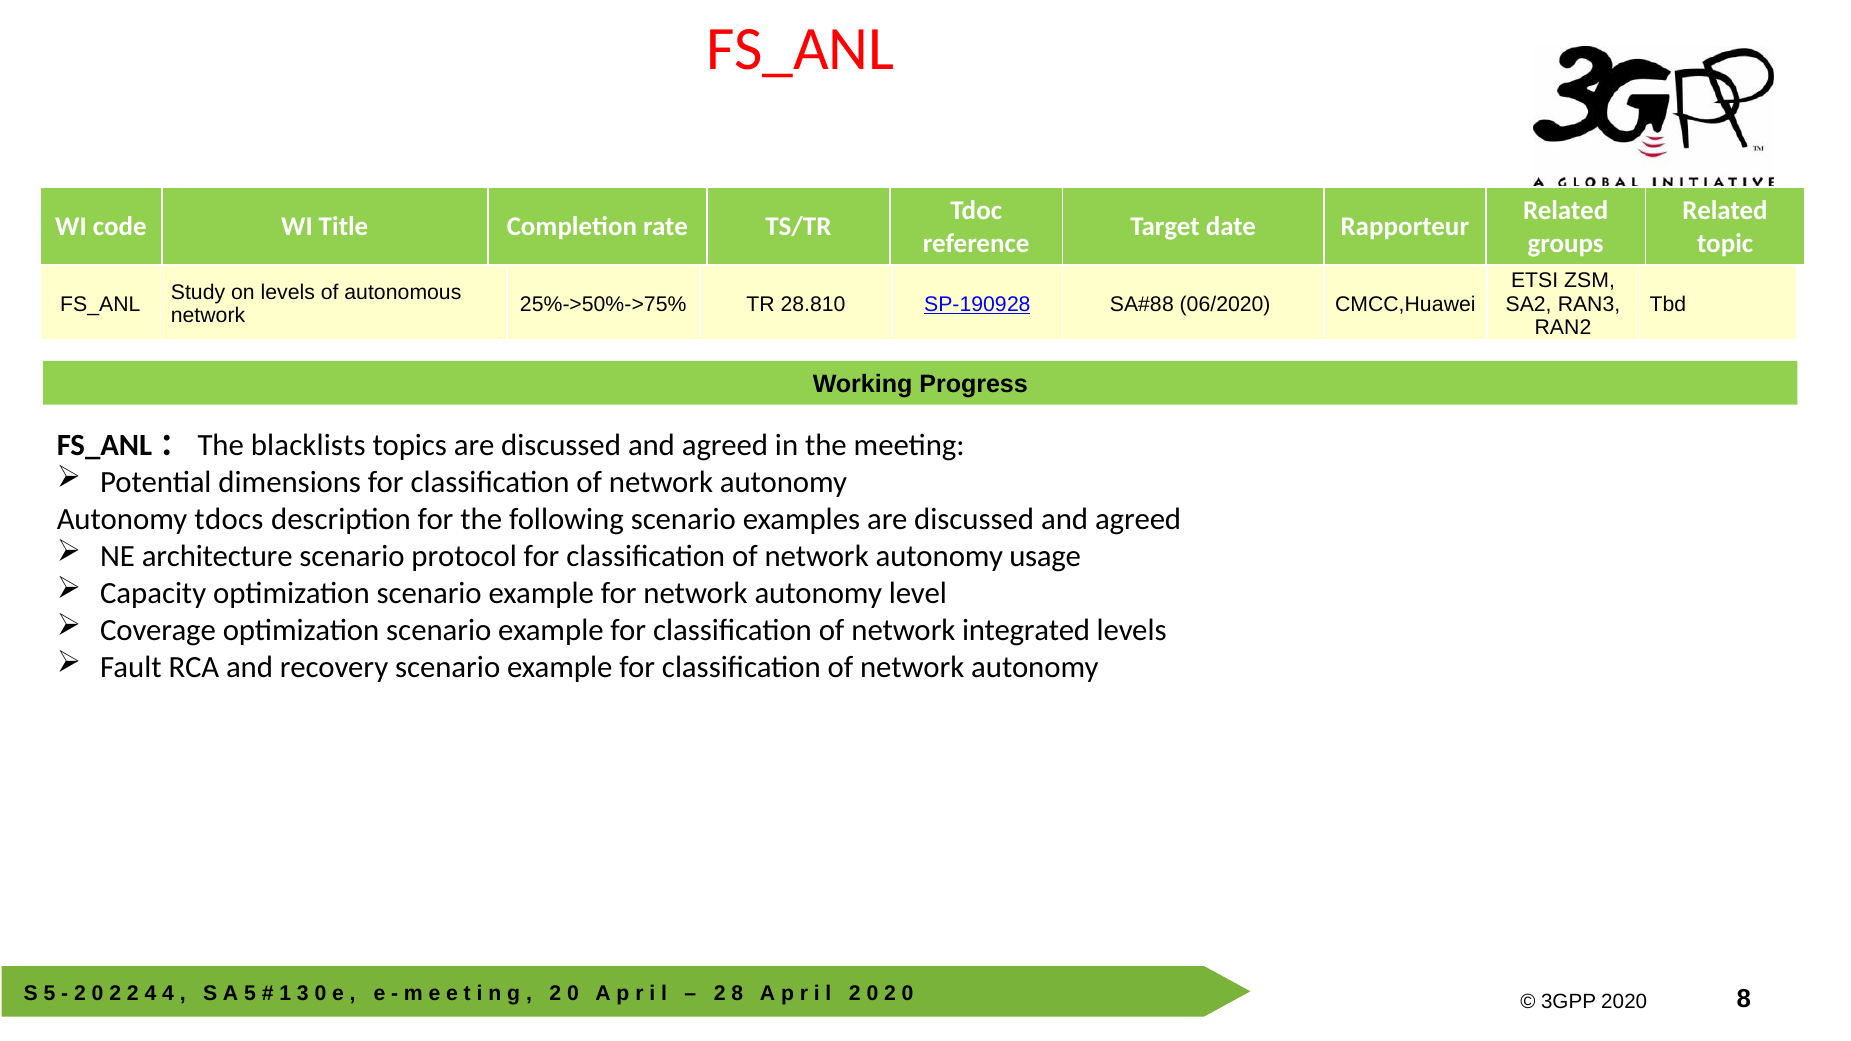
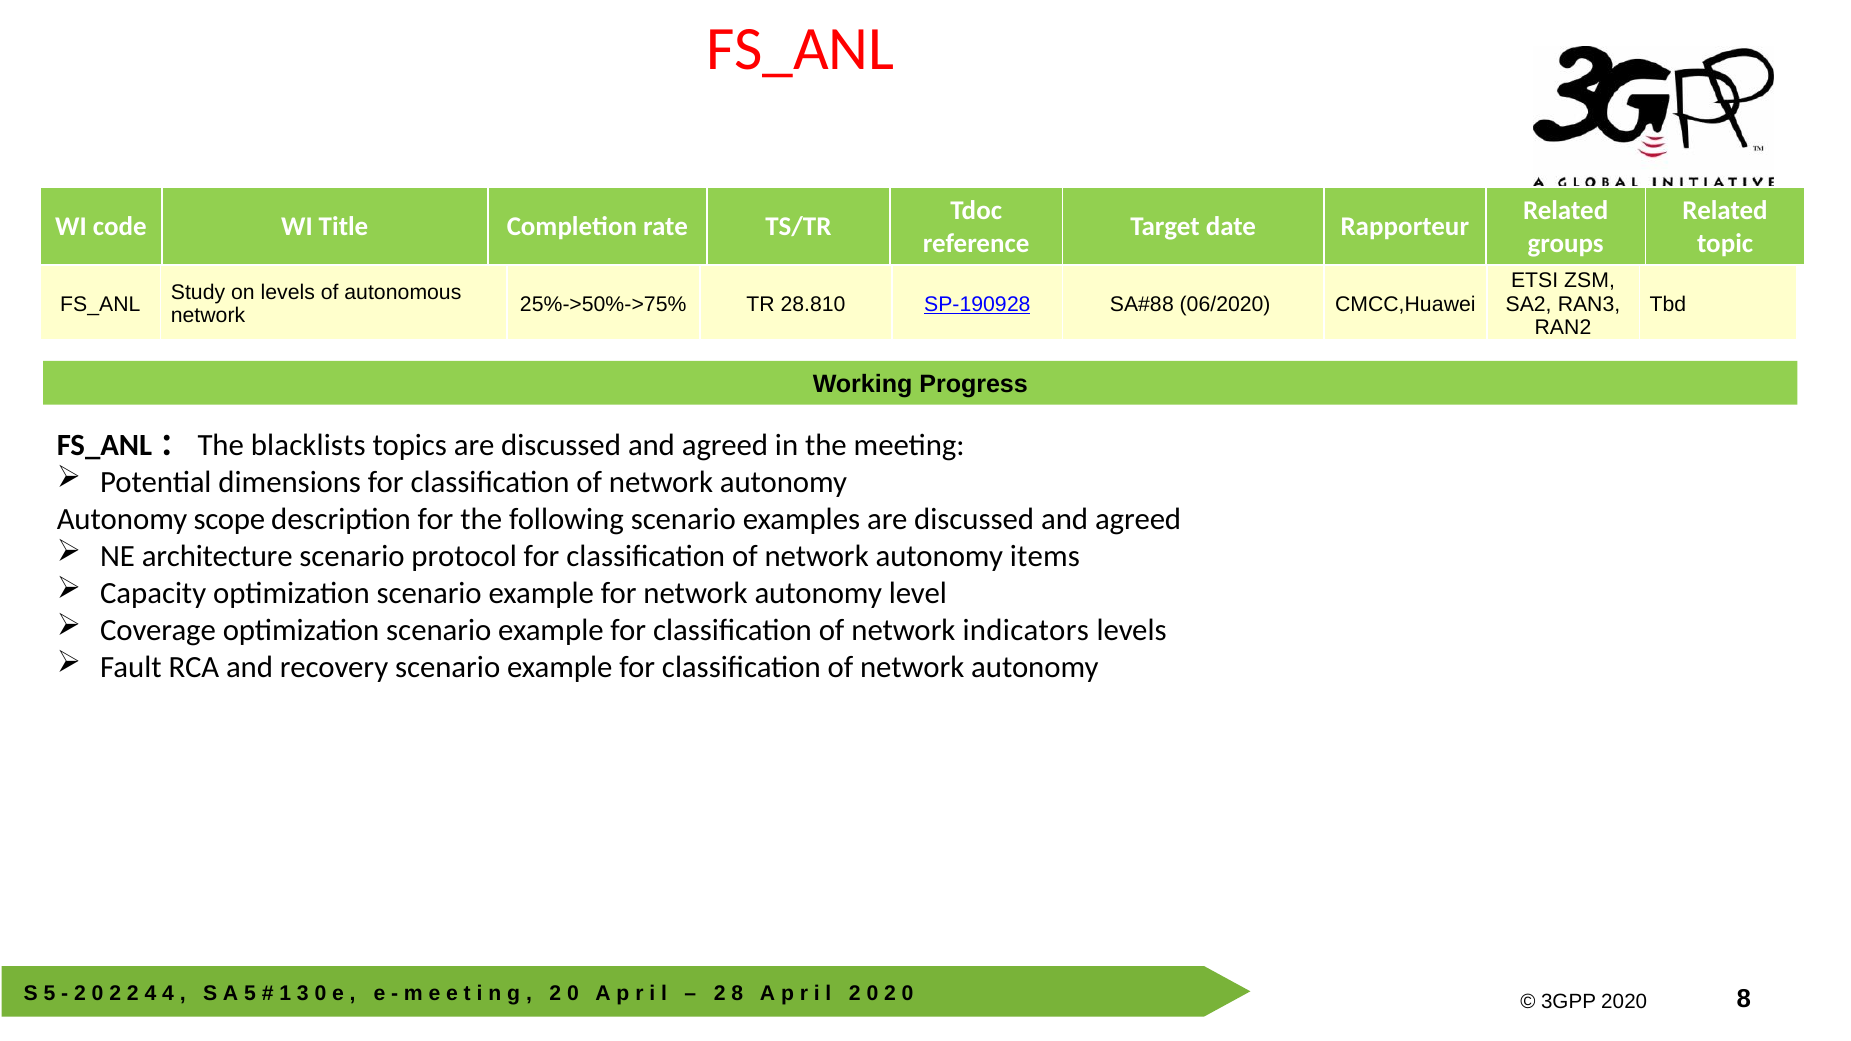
tdocs: tdocs -> scope (229, 519)
usage: usage -> items (1045, 556)
integrated: integrated -> indicators (1026, 630)
